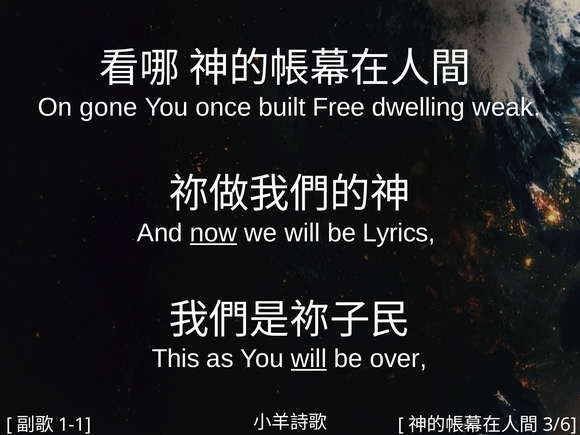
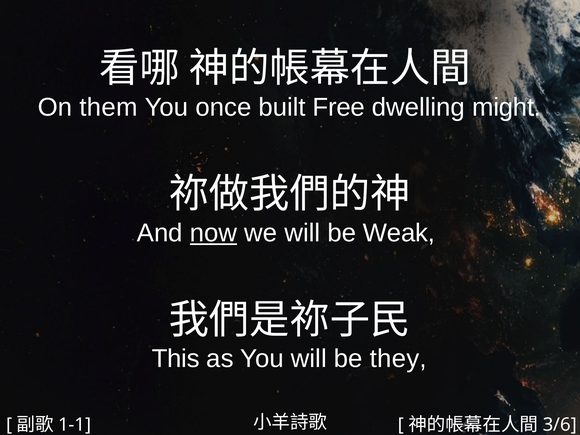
gone: gone -> them (109, 107)
weak: weak -> might (507, 107)
Lyrics: Lyrics -> Weak (399, 233)
will underline: present -> none (309, 359)
over: over -> they (398, 359)
